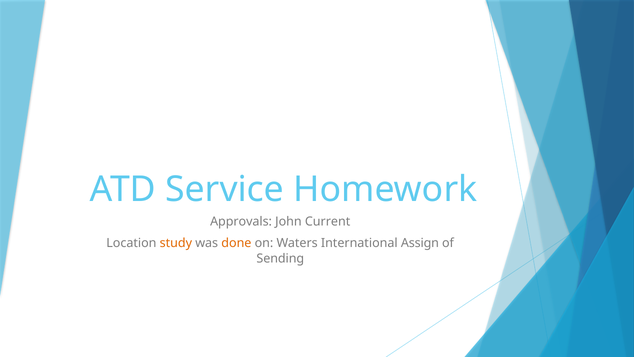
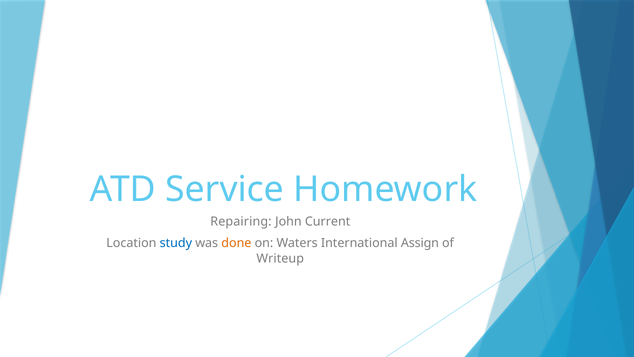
Approvals: Approvals -> Repairing (241, 221)
study colour: orange -> blue (176, 243)
Sending: Sending -> Writeup (280, 258)
